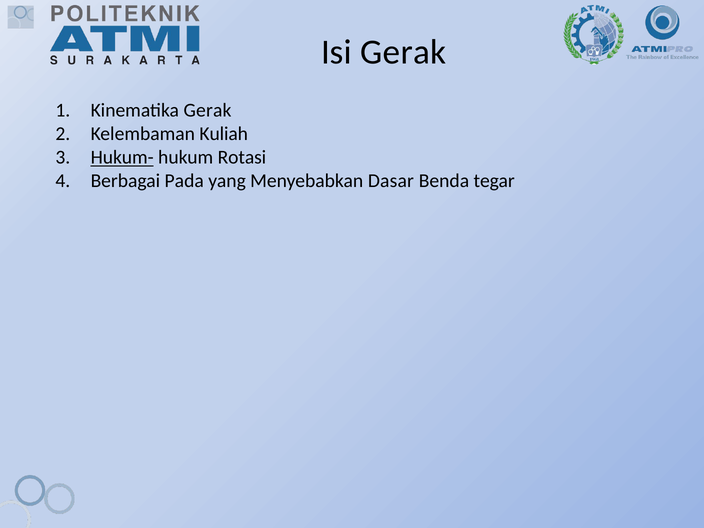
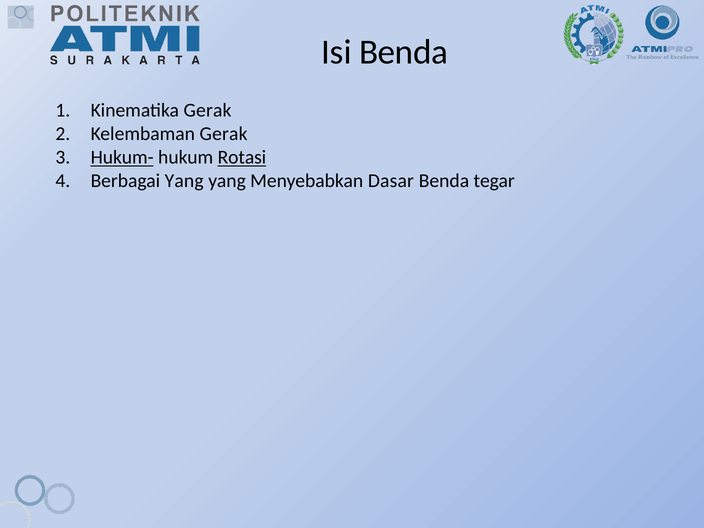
Isi Gerak: Gerak -> Benda (404, 52)
Kelembaman Kuliah: Kuliah -> Gerak (224, 134)
Rotasi underline: none -> present (242, 157)
Berbagai Pada: Pada -> Yang (184, 181)
